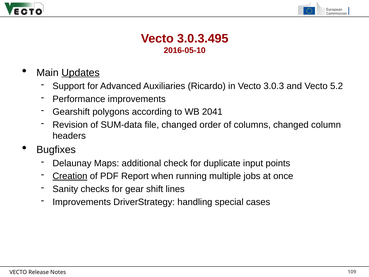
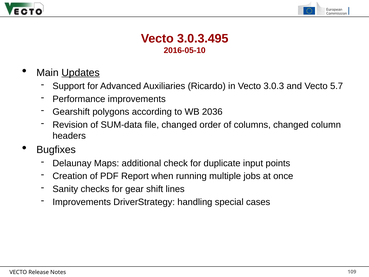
5.2: 5.2 -> 5.7 (337, 86)
2041: 2041 -> 2036 (212, 112)
Creation underline: present -> none (70, 176)
